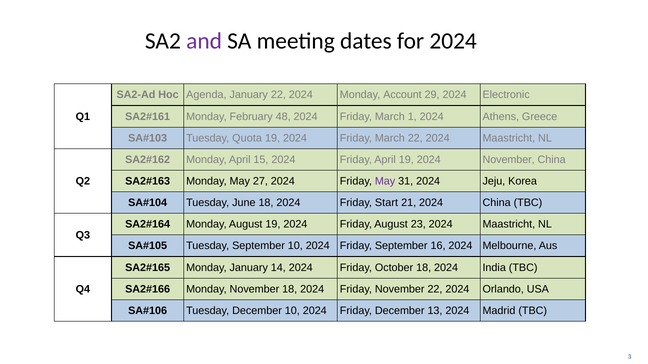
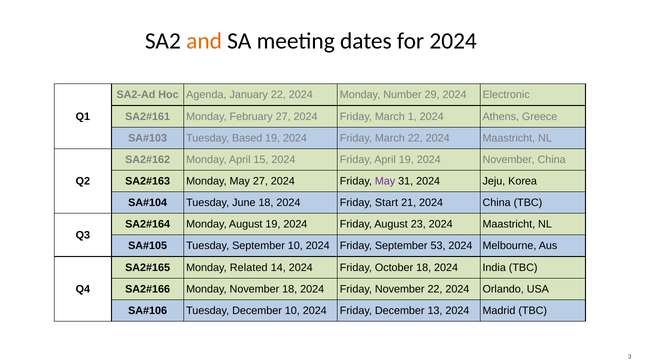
and colour: purple -> orange (204, 41)
Account: Account -> Number (402, 95)
February 48: 48 -> 27 (283, 117)
Quota: Quota -> Based (247, 138)
16: 16 -> 53 (438, 246)
Monday January: January -> Related (249, 268)
